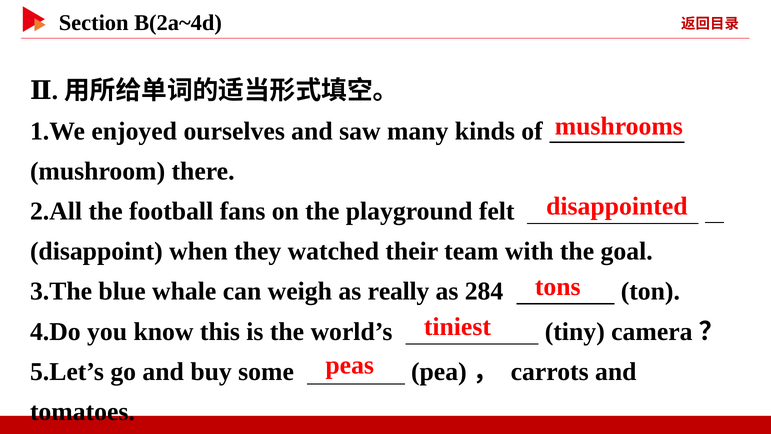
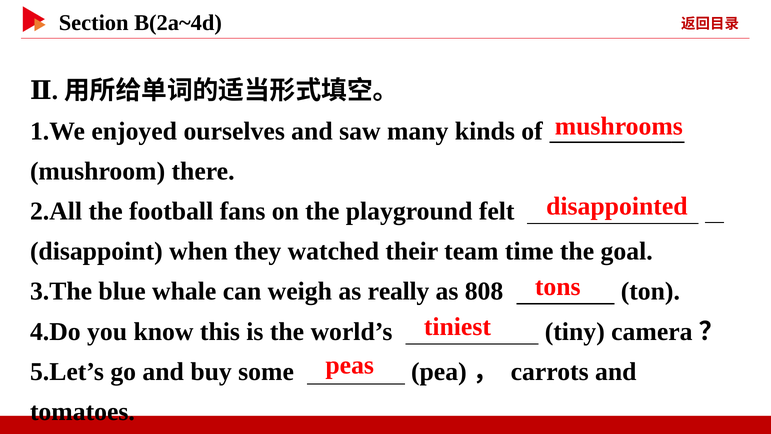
with: with -> time (529, 251)
284: 284 -> 808 (484, 291)
